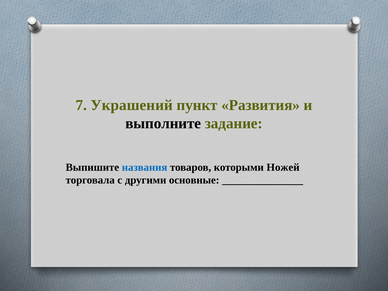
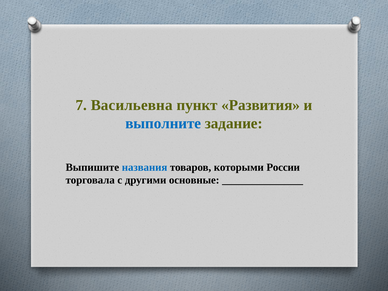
Украшений: Украшений -> Васильевна (132, 105)
выполните colour: black -> blue (163, 123)
Ножей: Ножей -> России (283, 167)
